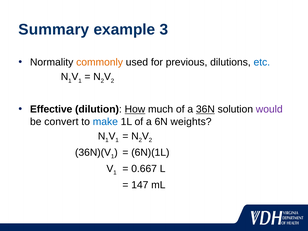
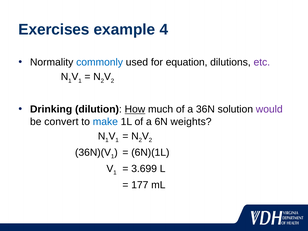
Summary: Summary -> Exercises (54, 30)
3: 3 -> 4 (164, 30)
commonly colour: orange -> blue (100, 62)
previous: previous -> equation (187, 62)
etc colour: blue -> purple (262, 62)
Effective: Effective -> Drinking (51, 109)
36N underline: present -> none (205, 109)
0.667: 0.667 -> 3.699 (144, 169)
147: 147 -> 177 (140, 185)
